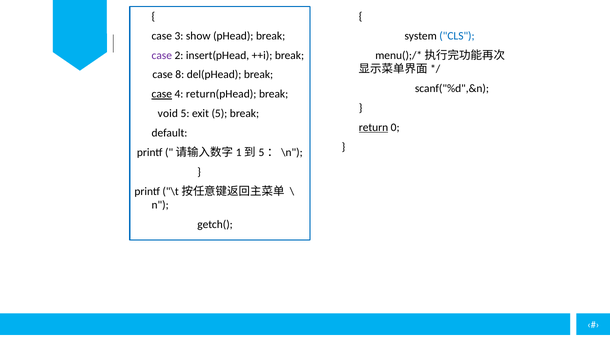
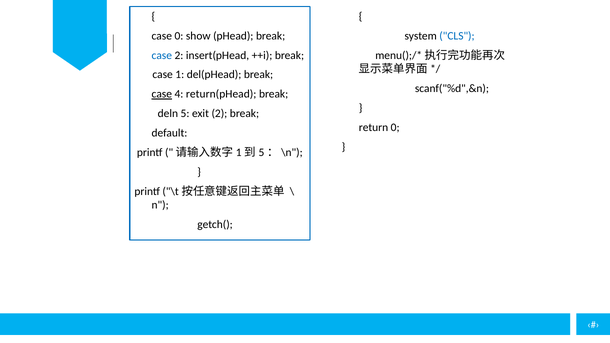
case 3: 3 -> 0 (179, 36)
case colour: purple -> blue (162, 55)
8: 8 -> 1 (180, 75)
void: void -> deln (168, 114)
exit 5: 5 -> 2 (219, 114)
return underline: present -> none (374, 127)
